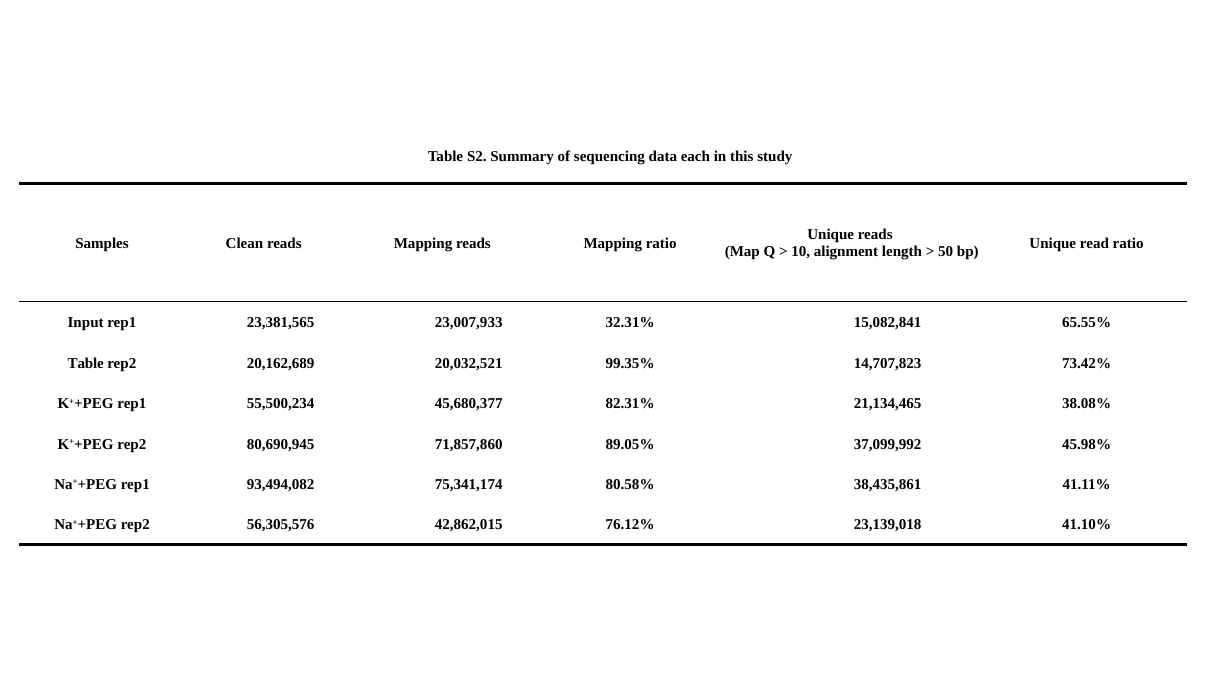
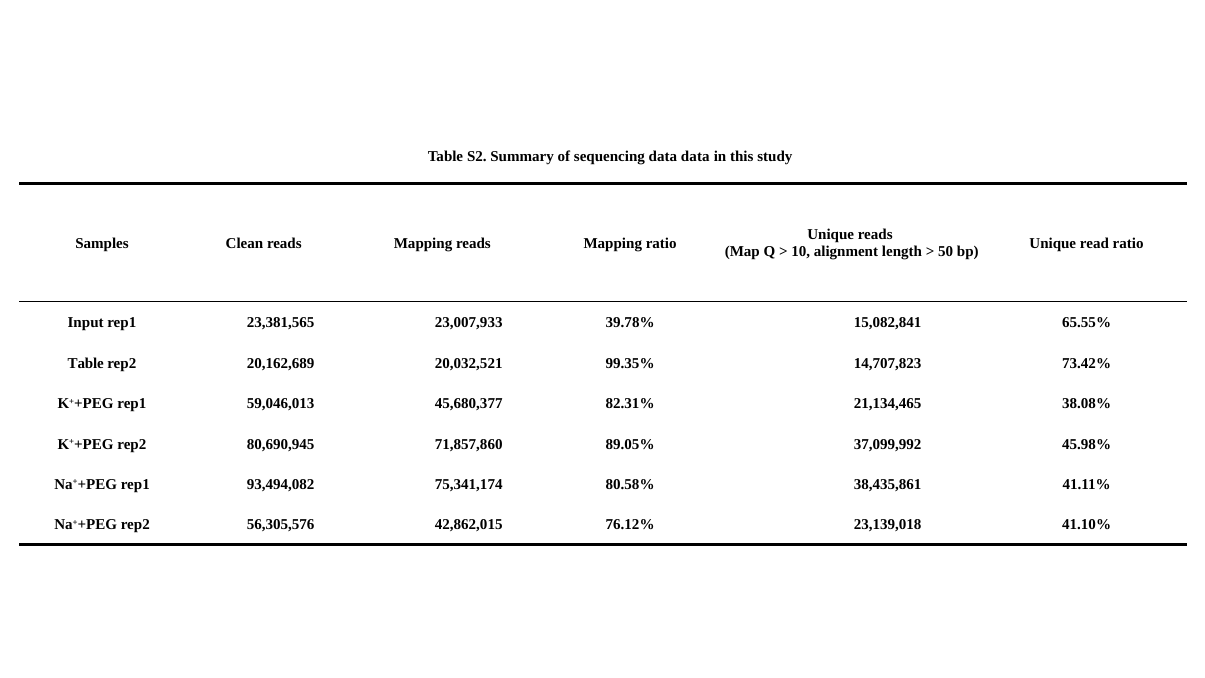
data each: each -> data (695, 156)
32.31%: 32.31% -> 39.78% (630, 323)
55,500,234: 55,500,234 -> 59,046,013 (281, 403)
